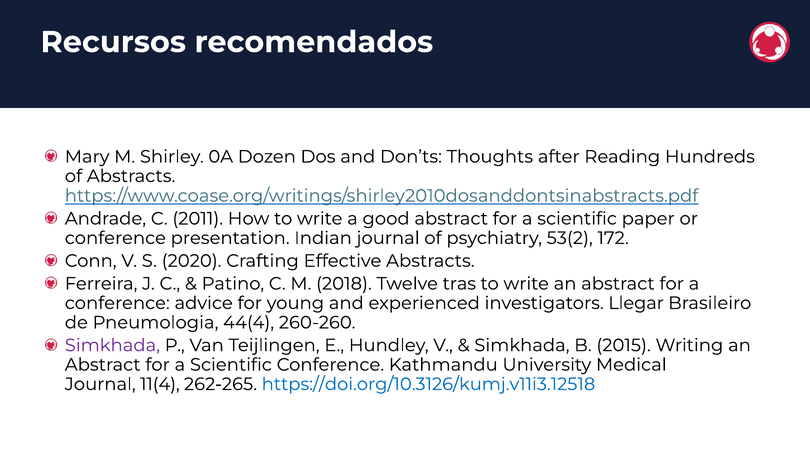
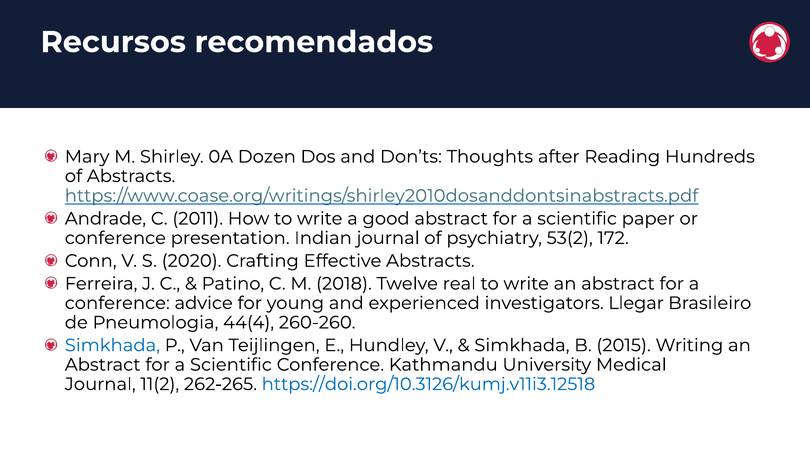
tras: tras -> real (459, 284)
Simkhada colour: purple -> blue (112, 346)
11(4: 11(4 -> 11(2 (160, 385)
